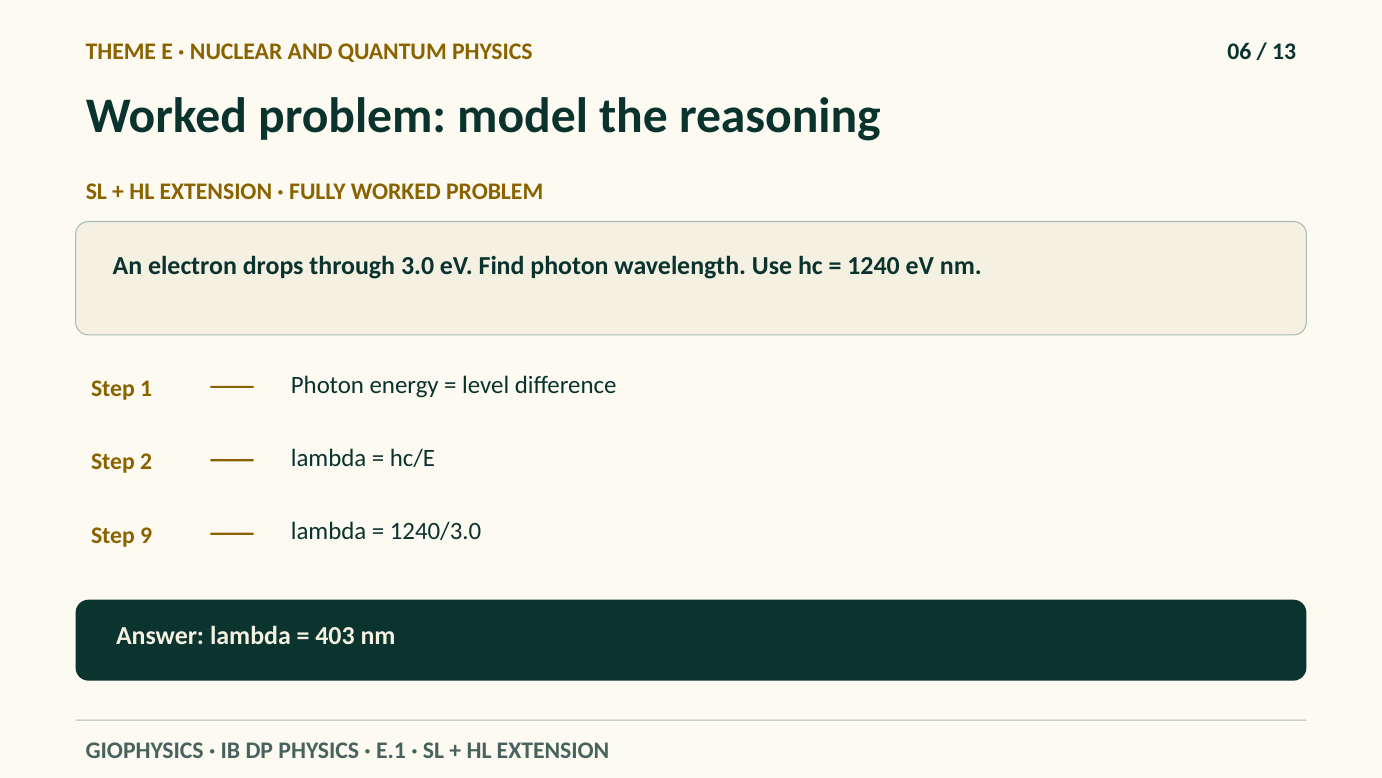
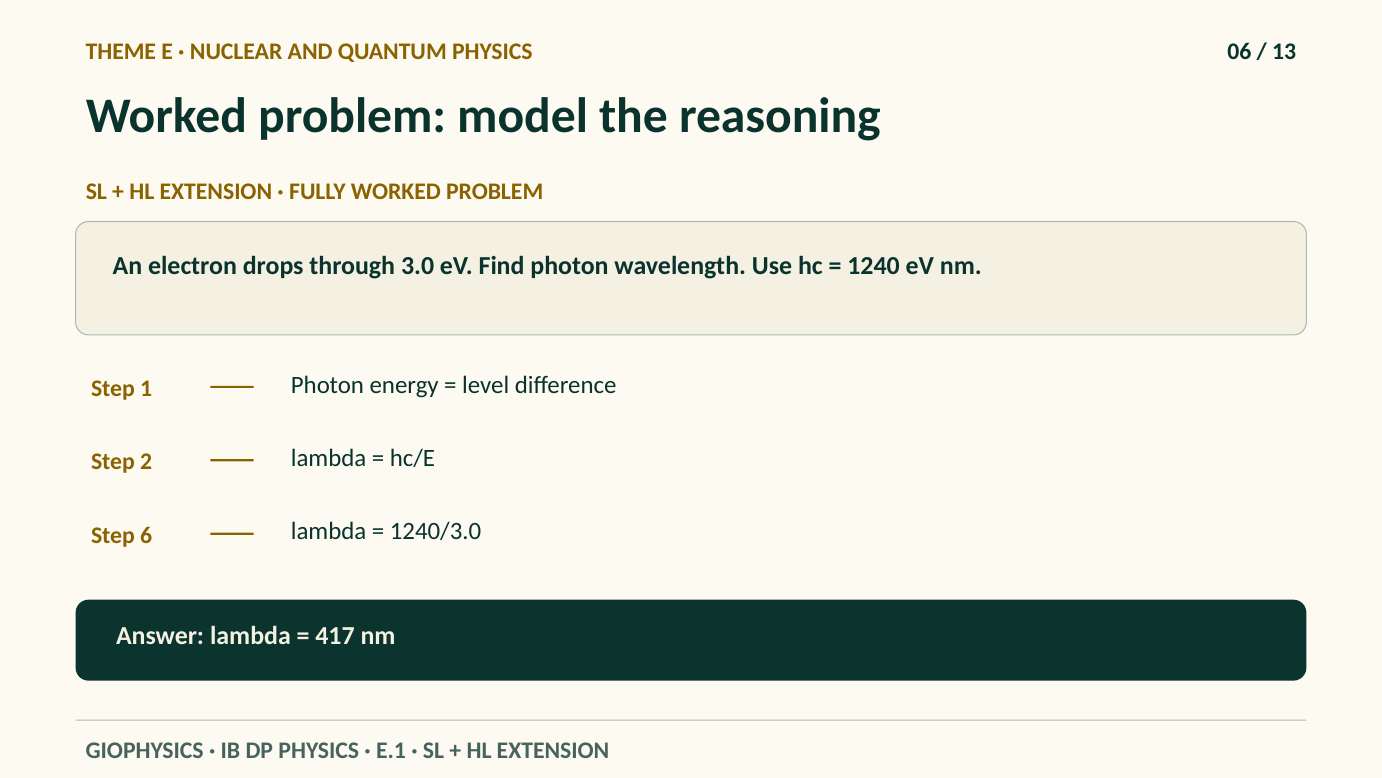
9: 9 -> 6 (146, 535)
403: 403 -> 417 (335, 636)
